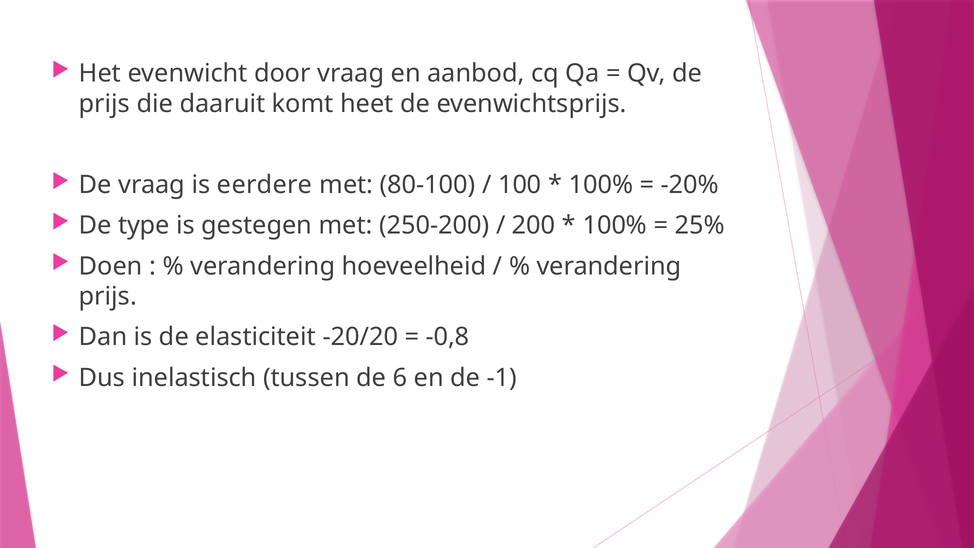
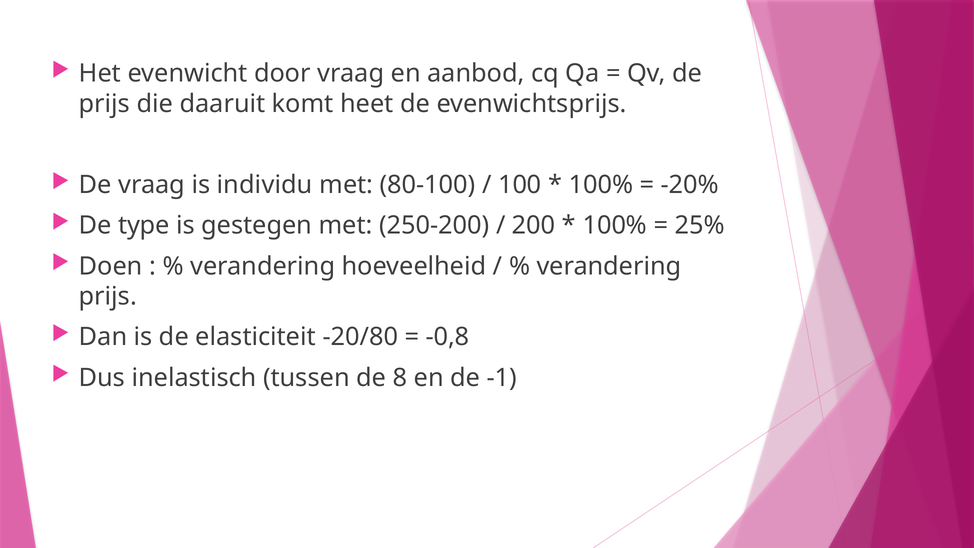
eerdere: eerdere -> individu (265, 185)
-20/20: -20/20 -> -20/80 (360, 337)
6: 6 -> 8 (400, 378)
